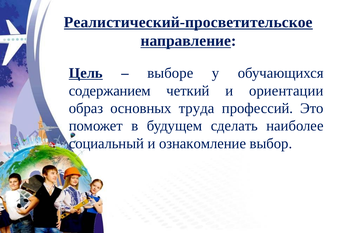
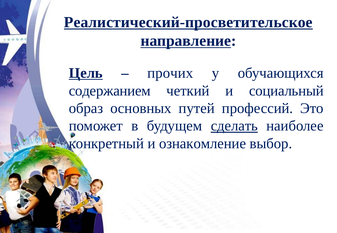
выборе: выборе -> прочих (170, 73)
ориентации: ориентации -> социальный (286, 91)
труда: труда -> путей (197, 108)
сделать underline: none -> present (234, 126)
социальный: социальный -> конкретный (106, 144)
